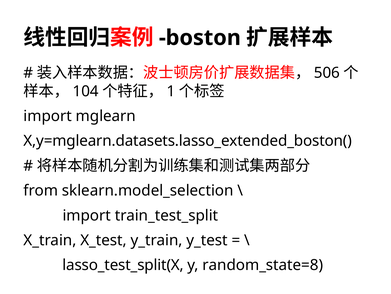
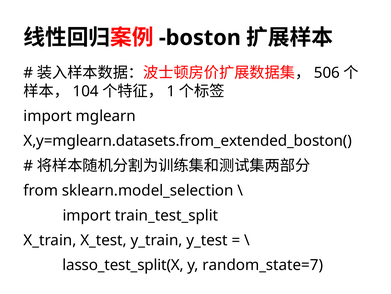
X,y=mglearn.datasets.lasso_extended_boston(: X,y=mglearn.datasets.lasso_extended_boston( -> X,y=mglearn.datasets.from_extended_boston( (188, 141)
random_state=8: random_state=8 -> random_state=7 (263, 265)
